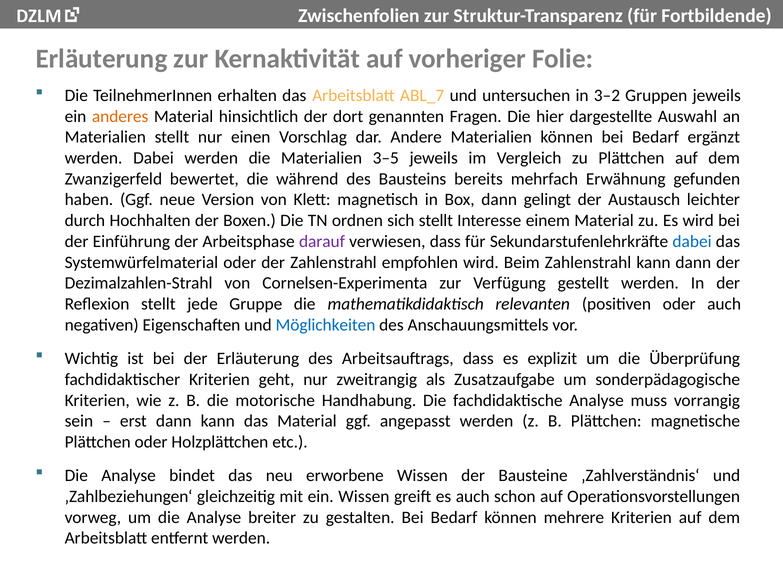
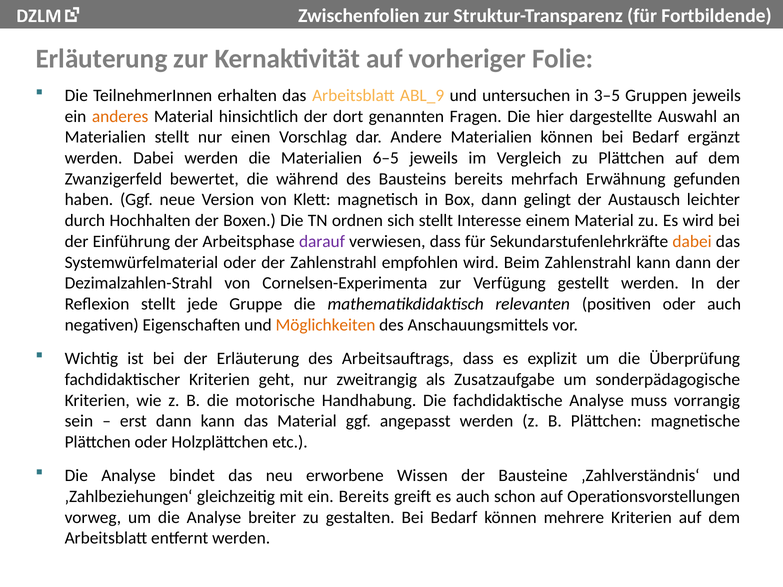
ABL_7: ABL_7 -> ABL_9 (422, 95)
3–2: 3–2 -> 3–5 (607, 95)
3–5: 3–5 -> 6–5 (386, 158)
dabei colour: blue -> orange (692, 242)
Möglichkeiten colour: blue -> orange (325, 325)
ein Wissen: Wissen -> Bereits (364, 497)
